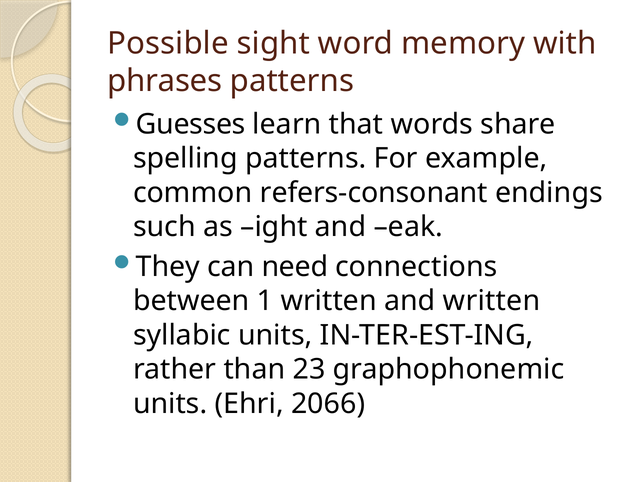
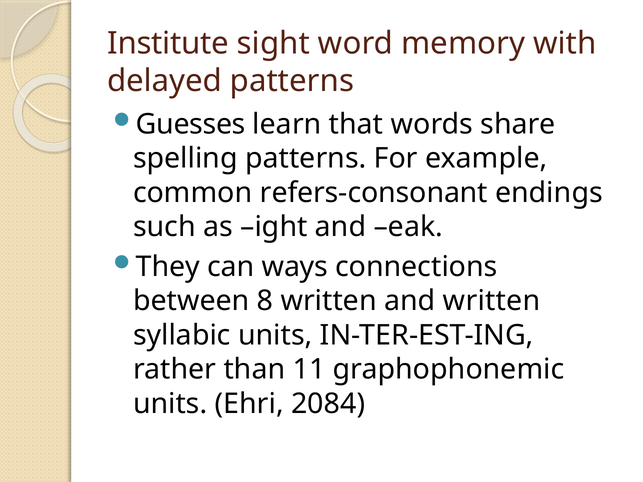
Possible: Possible -> Institute (168, 43)
phrases: phrases -> delayed (165, 81)
need: need -> ways (295, 267)
1: 1 -> 8 (265, 301)
23: 23 -> 11 (309, 370)
2066: 2066 -> 2084 (328, 404)
